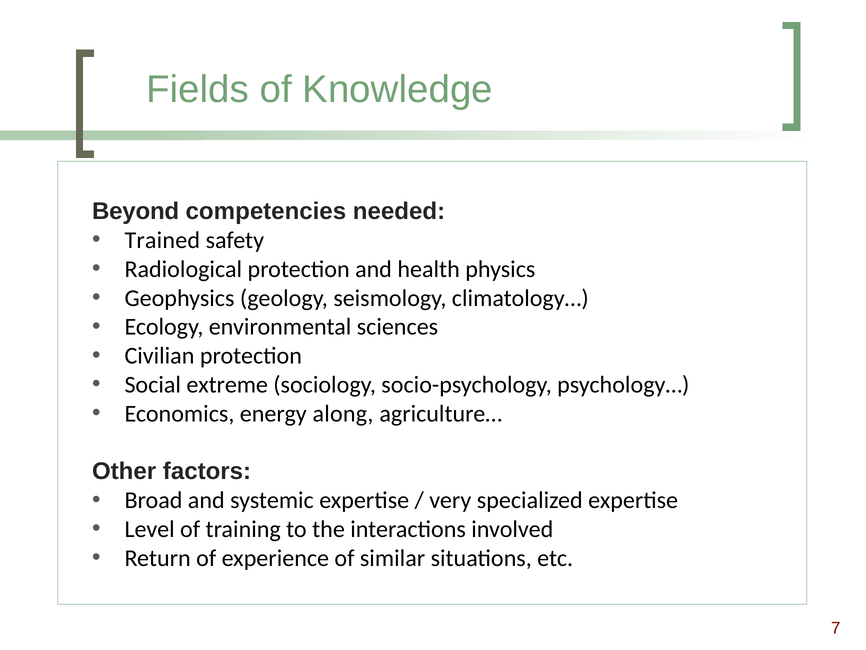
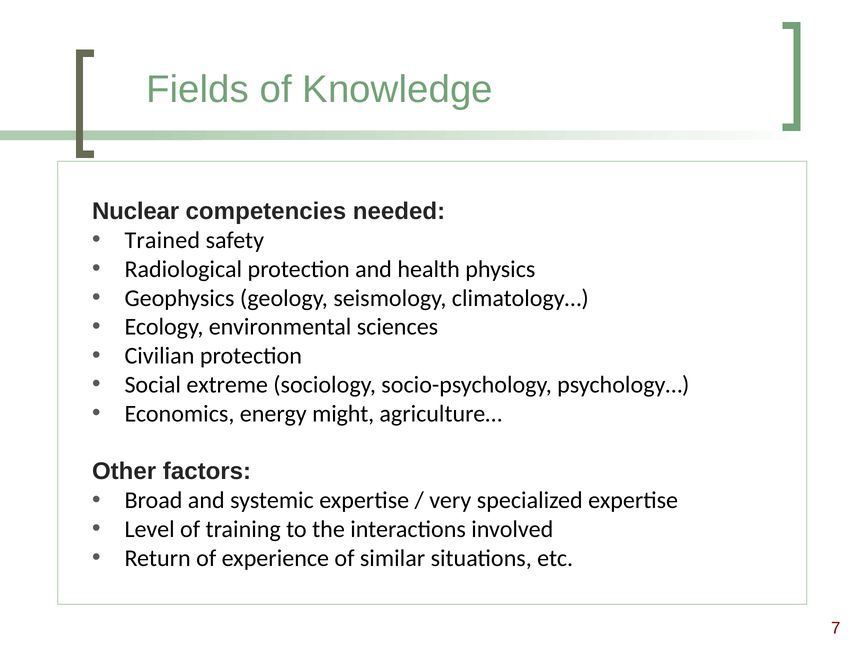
Beyond: Beyond -> Nuclear (136, 211)
along: along -> might (343, 413)
